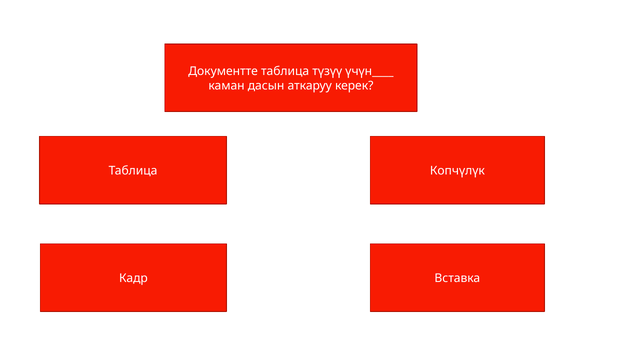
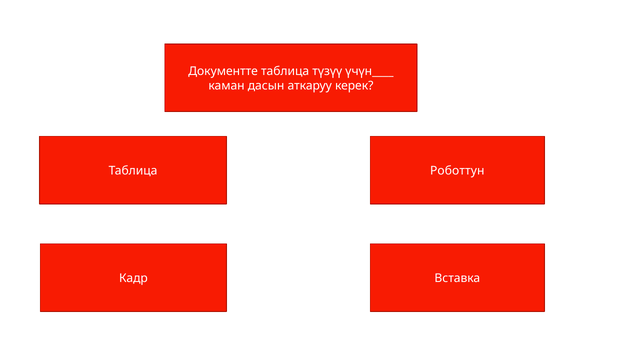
Копчүлүк: Копчүлүк -> Роботтун (457, 171)
